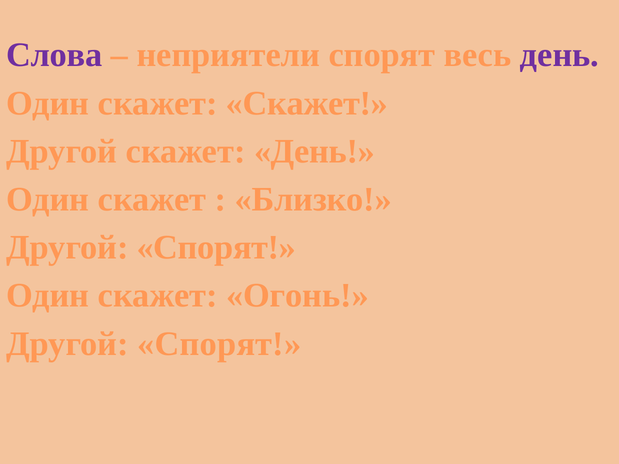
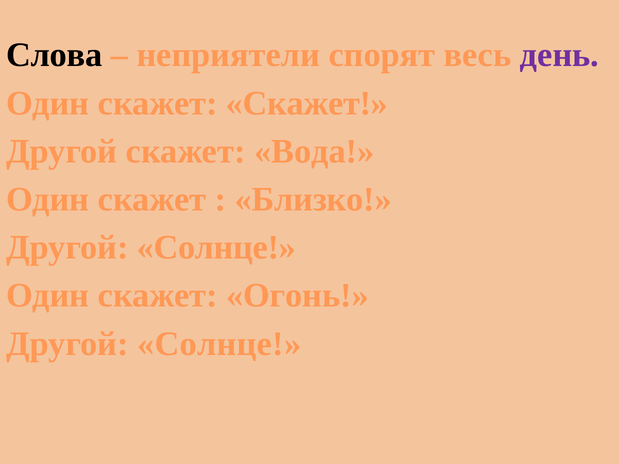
Слова colour: purple -> black (54, 55)
скажет День: День -> Вода (314, 151)
Спорят: Спорят -> Солнце (216, 248)
Спорят: Спорят -> Солнце (219, 344)
